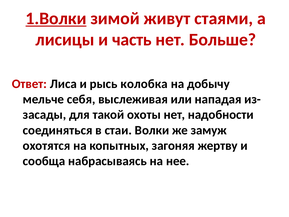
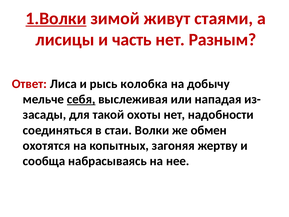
Больше: Больше -> Разным (222, 40)
себя underline: none -> present (81, 99)
замуж: замуж -> обмен (209, 130)
